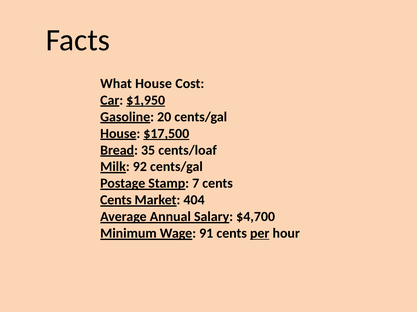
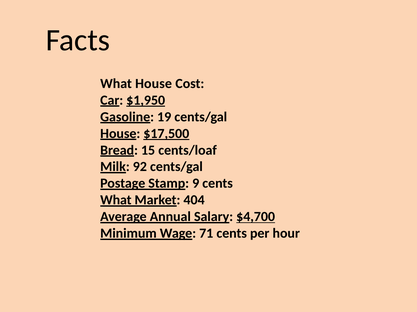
20: 20 -> 19 (164, 117)
35: 35 -> 15 (148, 150)
7: 7 -> 9 (196, 184)
Cents: Cents -> What (116, 201)
$4,700 underline: none -> present (256, 217)
91: 91 -> 71 (206, 234)
per underline: present -> none (260, 234)
